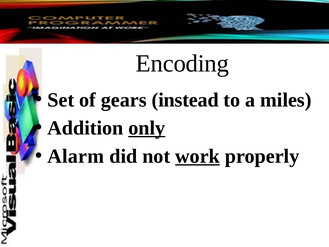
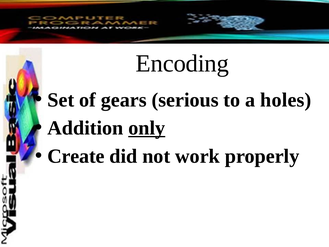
instead: instead -> serious (185, 100)
miles: miles -> holes (286, 100)
Alarm: Alarm -> Create (76, 156)
work underline: present -> none (198, 156)
